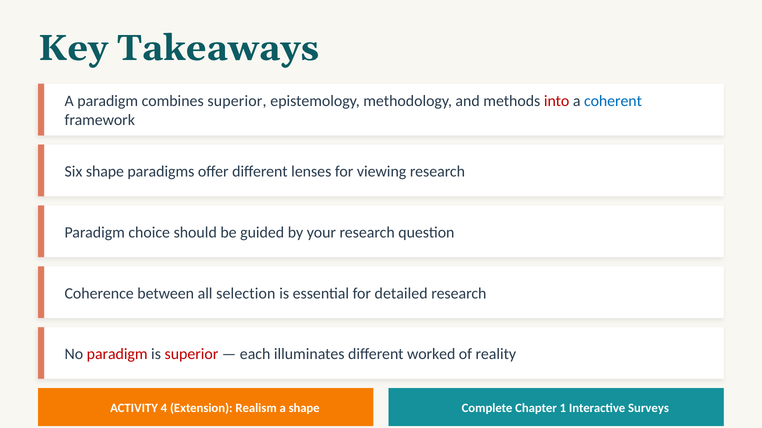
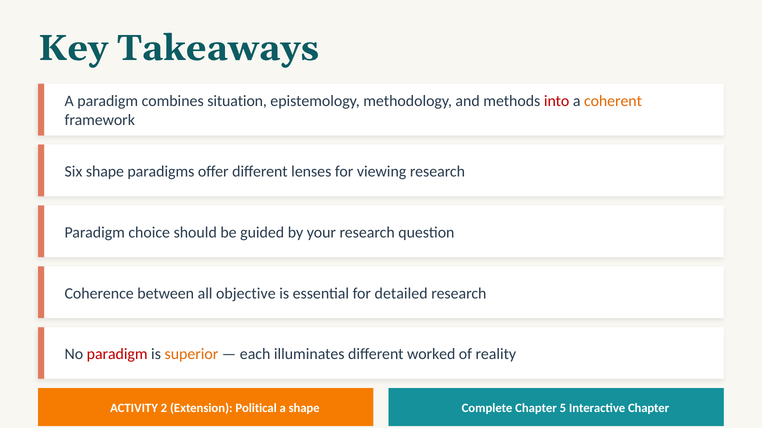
combines superior: superior -> situation (237, 101)
coherent colour: blue -> orange (613, 101)
selection: selection -> objective (246, 294)
superior colour: red -> orange (191, 355)
4: 4 -> 2 (164, 409)
Realism: Realism -> Political (256, 409)
1: 1 -> 5 (563, 409)
Interactive Surveys: Surveys -> Chapter (649, 409)
